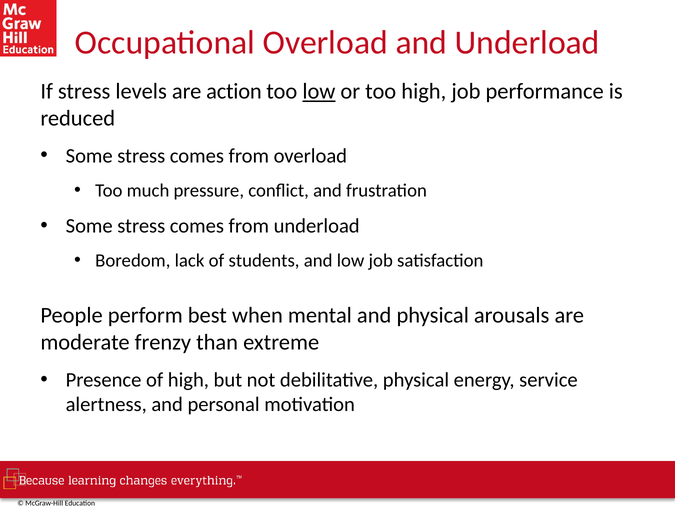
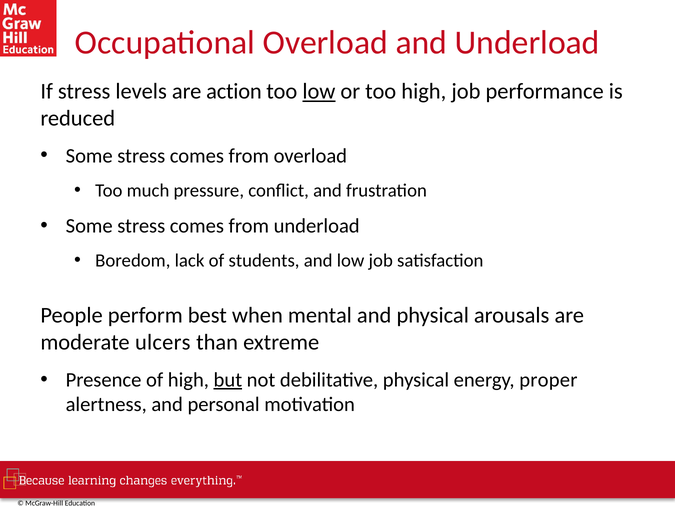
frenzy: frenzy -> ulcers (163, 343)
but underline: none -> present (228, 380)
service: service -> proper (548, 380)
